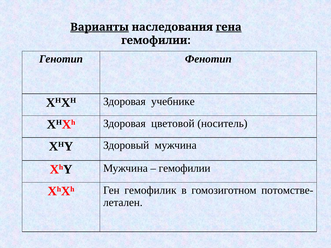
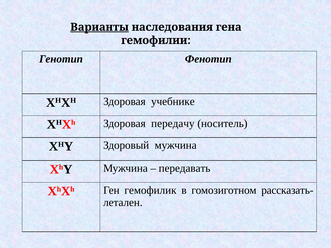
гена underline: present -> none (229, 27)
цветовой: цветовой -> передачу (173, 124)
гемофилии: гемофилии -> передавать (185, 168)
потомстве-: потомстве- -> рассказать- (287, 190)
